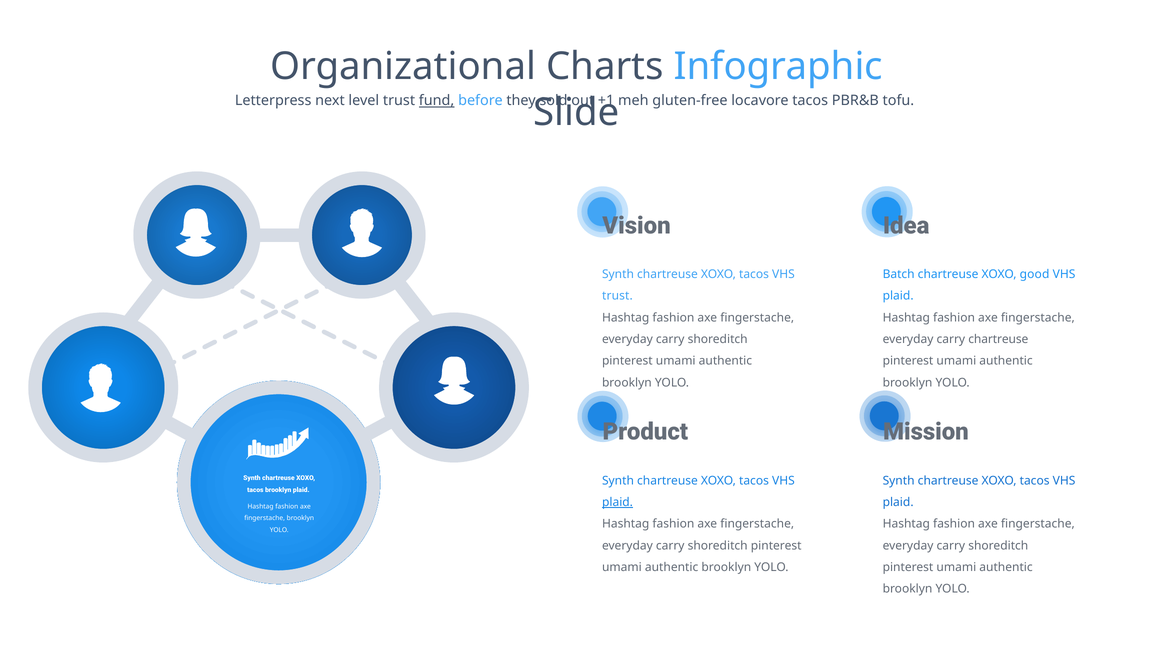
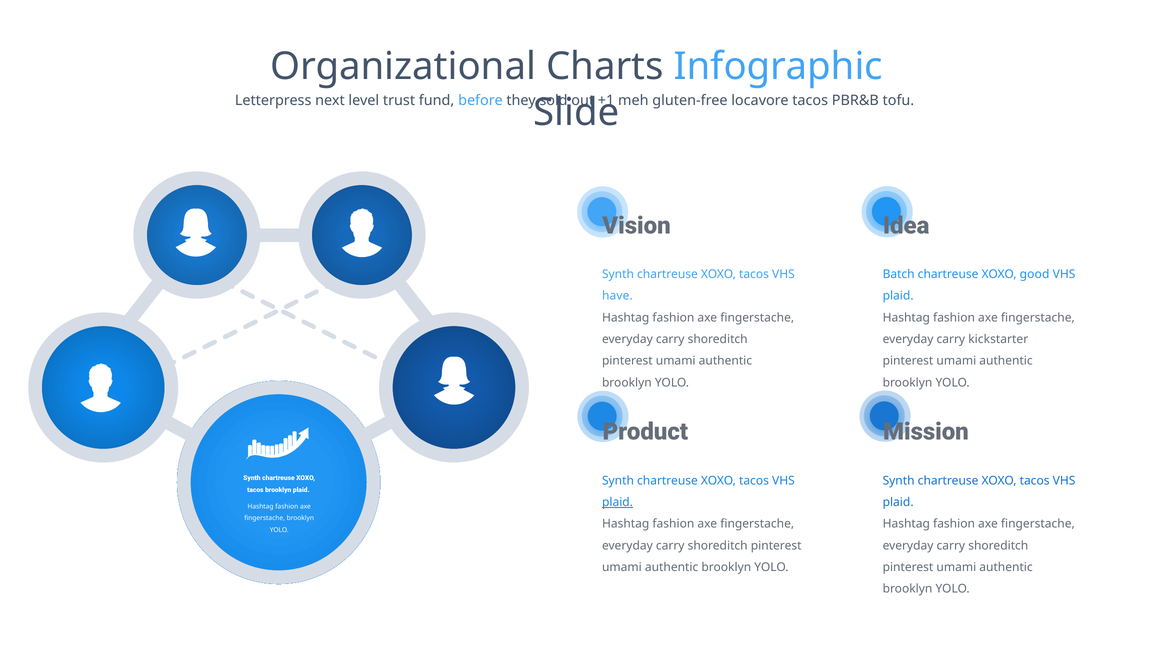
fund underline: present -> none (437, 101)
trust: trust -> have (617, 296)
carry chartreuse: chartreuse -> kickstarter (998, 339)
